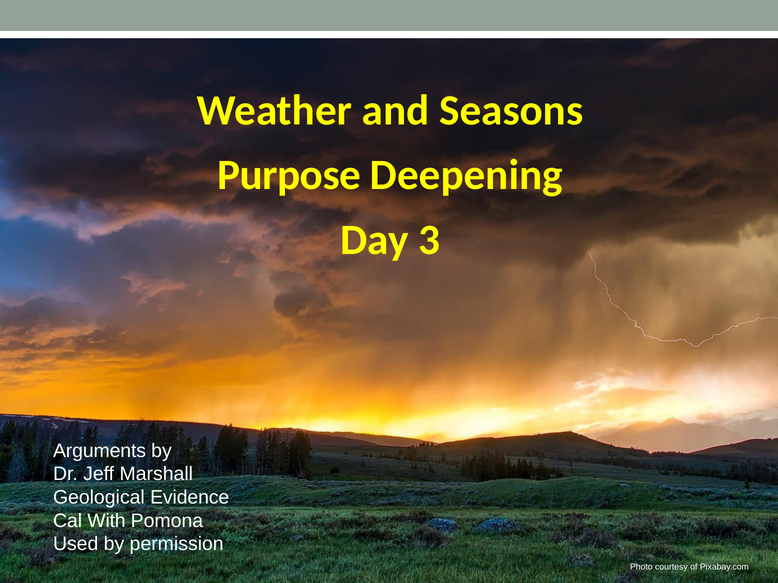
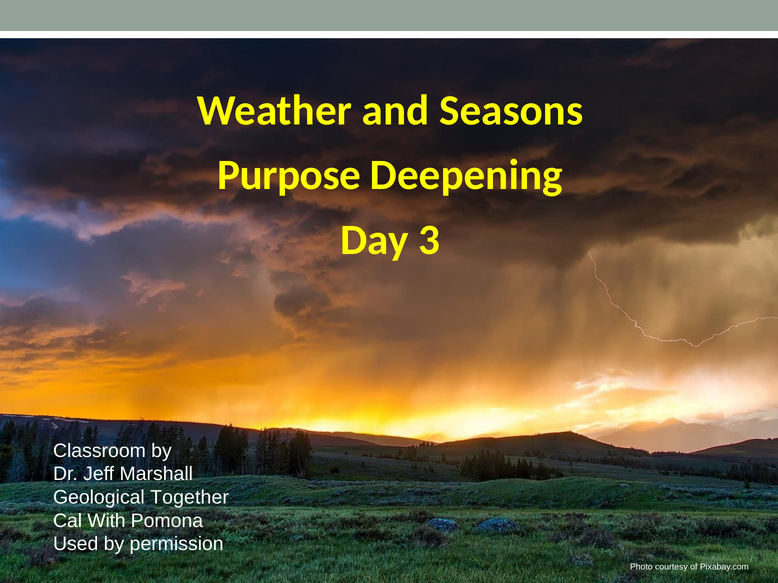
Arguments: Arguments -> Classroom (99, 451)
Evidence: Evidence -> Together (190, 498)
